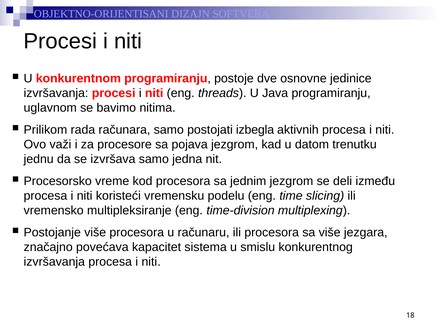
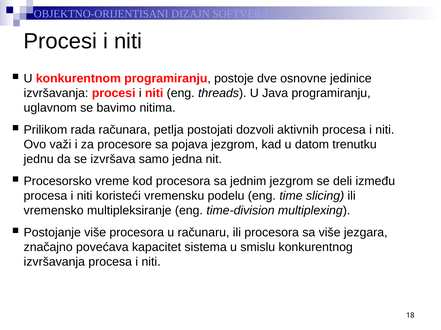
računara samo: samo -> petlja (169, 130)
izbegla: izbegla -> dozvoli (255, 130)
